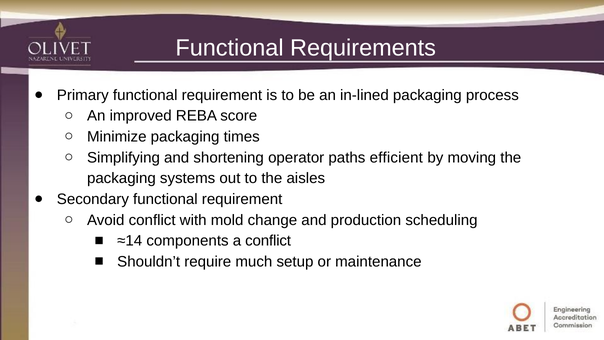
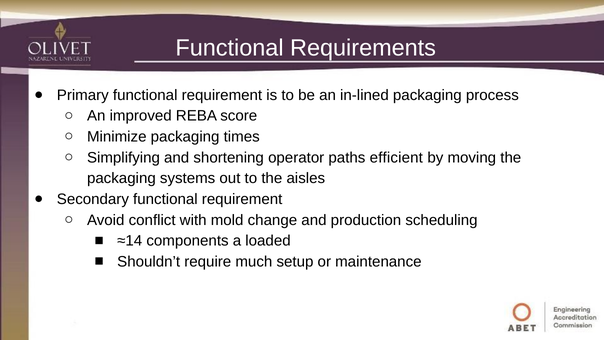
a conflict: conflict -> loaded (268, 241)
